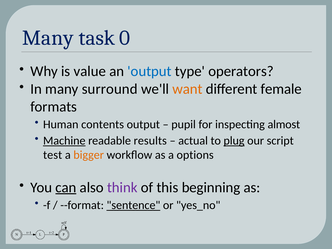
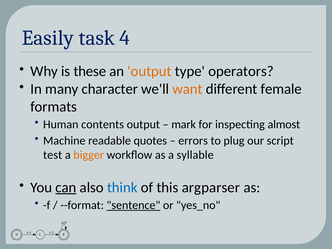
Many: Many -> Easily (48, 38)
0: 0 -> 4 (125, 38)
value: value -> these (90, 71)
output colour: blue -> orange (150, 71)
surround: surround -> character (110, 89)
pupil: pupil -> mark (184, 124)
Machine underline: present -> none (64, 141)
results: results -> quotes (150, 141)
actual: actual -> errors (193, 141)
plug underline: present -> none (234, 141)
options: options -> syllable (195, 155)
think colour: purple -> blue (122, 187)
beginning: beginning -> argparser (211, 187)
